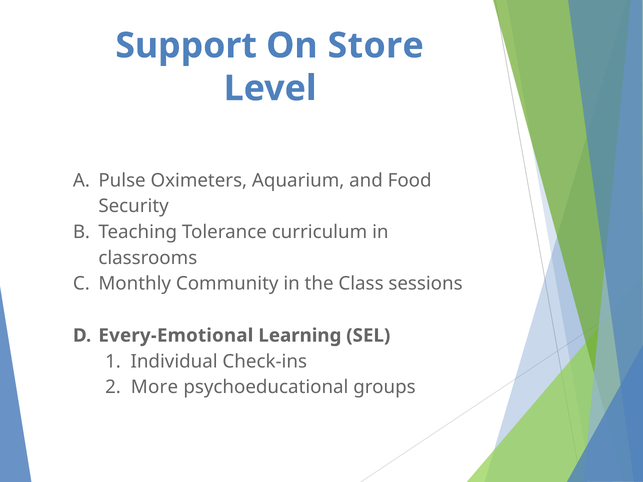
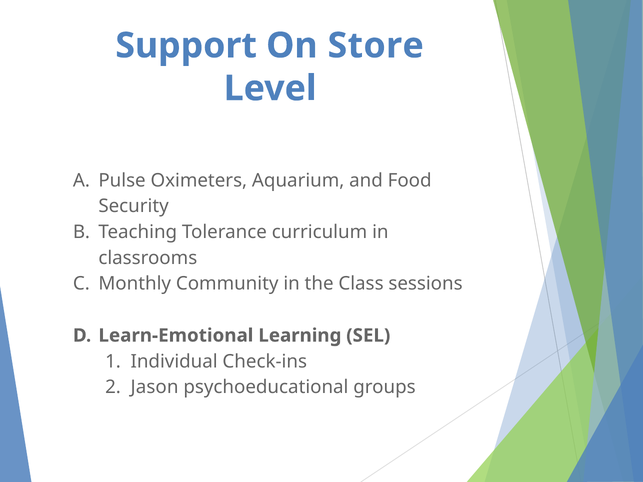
Every-Emotional: Every-Emotional -> Learn-Emotional (176, 336)
More: More -> Jason (155, 387)
